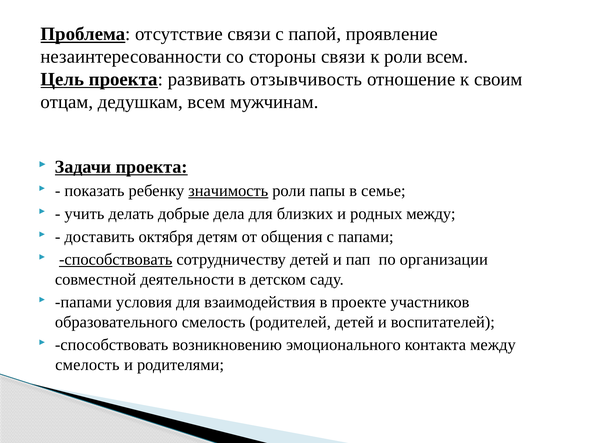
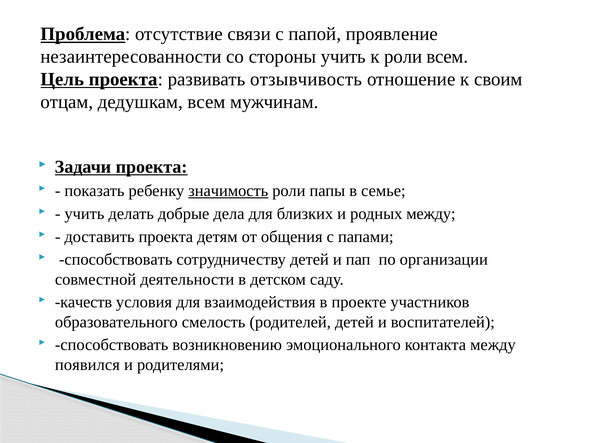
стороны связи: связи -> учить (343, 56)
доставить октября: октября -> проекта (166, 236)
способствовать underline: present -> none (116, 259)
папами: папами -> качеств (83, 302)
смелость: смелость -> появился (87, 364)
